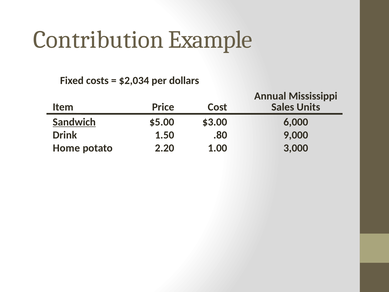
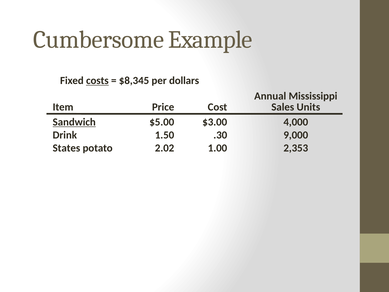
Contribution: Contribution -> Cumbersome (99, 40)
costs underline: none -> present (97, 80)
$2,034: $2,034 -> $8,345 (134, 80)
6,000: 6,000 -> 4,000 (296, 122)
.80: .80 -> .30 (220, 135)
Home: Home -> States (66, 148)
2.20: 2.20 -> 2.02 (165, 148)
3,000: 3,000 -> 2,353 (296, 148)
